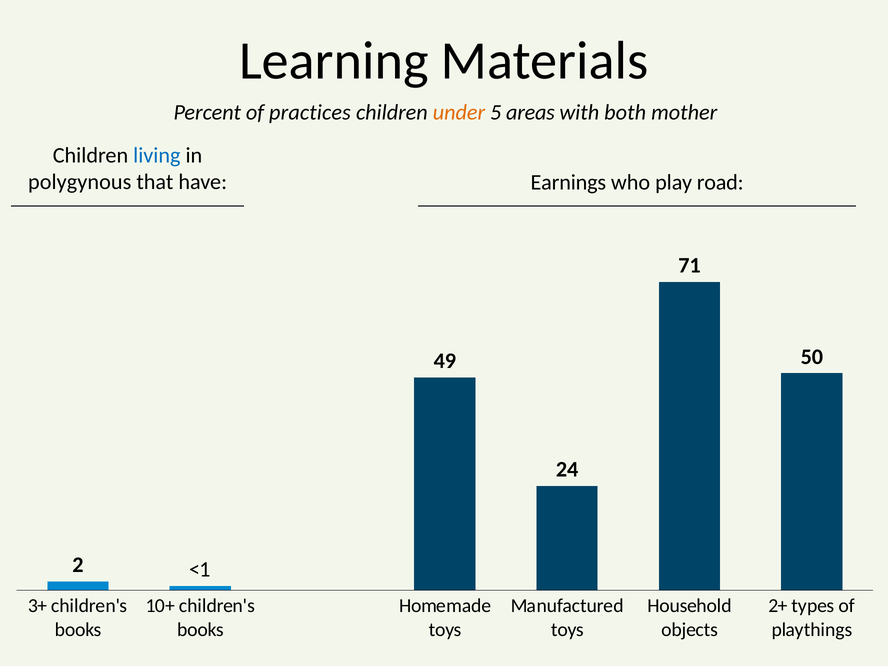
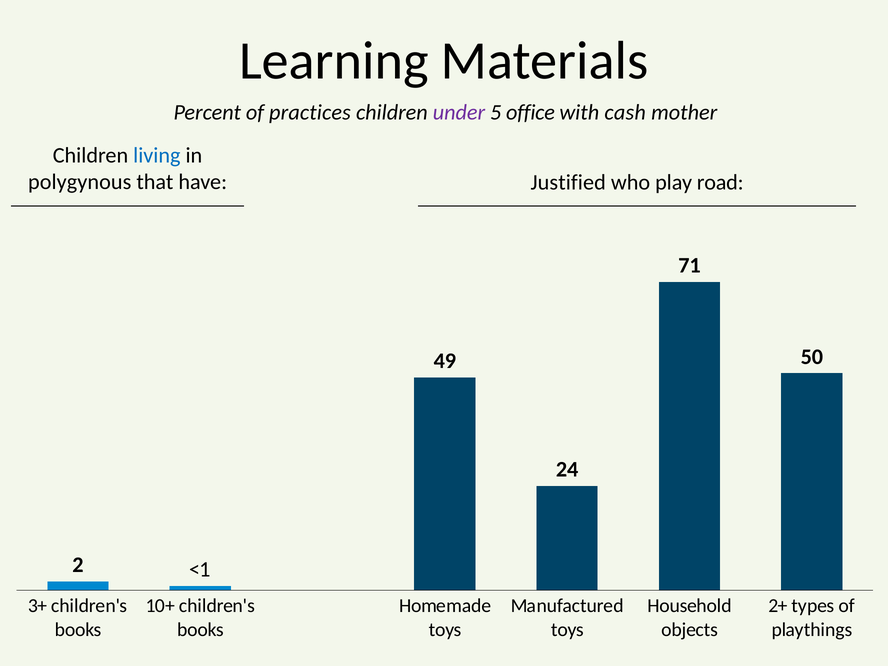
under colour: orange -> purple (459, 112)
areas: areas -> office (530, 112)
both: both -> cash (625, 112)
Earnings: Earnings -> Justified (568, 182)
